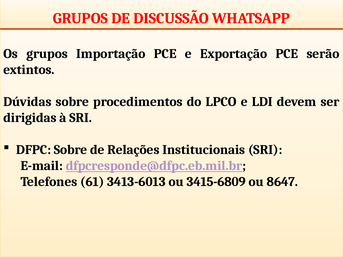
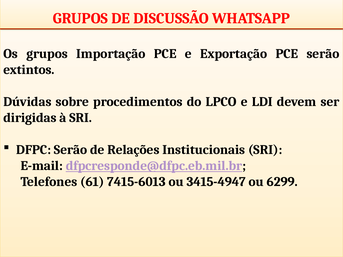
DFPC Sobre: Sobre -> Serão (71, 150)
3413-6013: 3413-6013 -> 7415-6013 (136, 182)
3415-6809: 3415-6809 -> 3415-4947 (216, 182)
8647: 8647 -> 6299 (282, 182)
